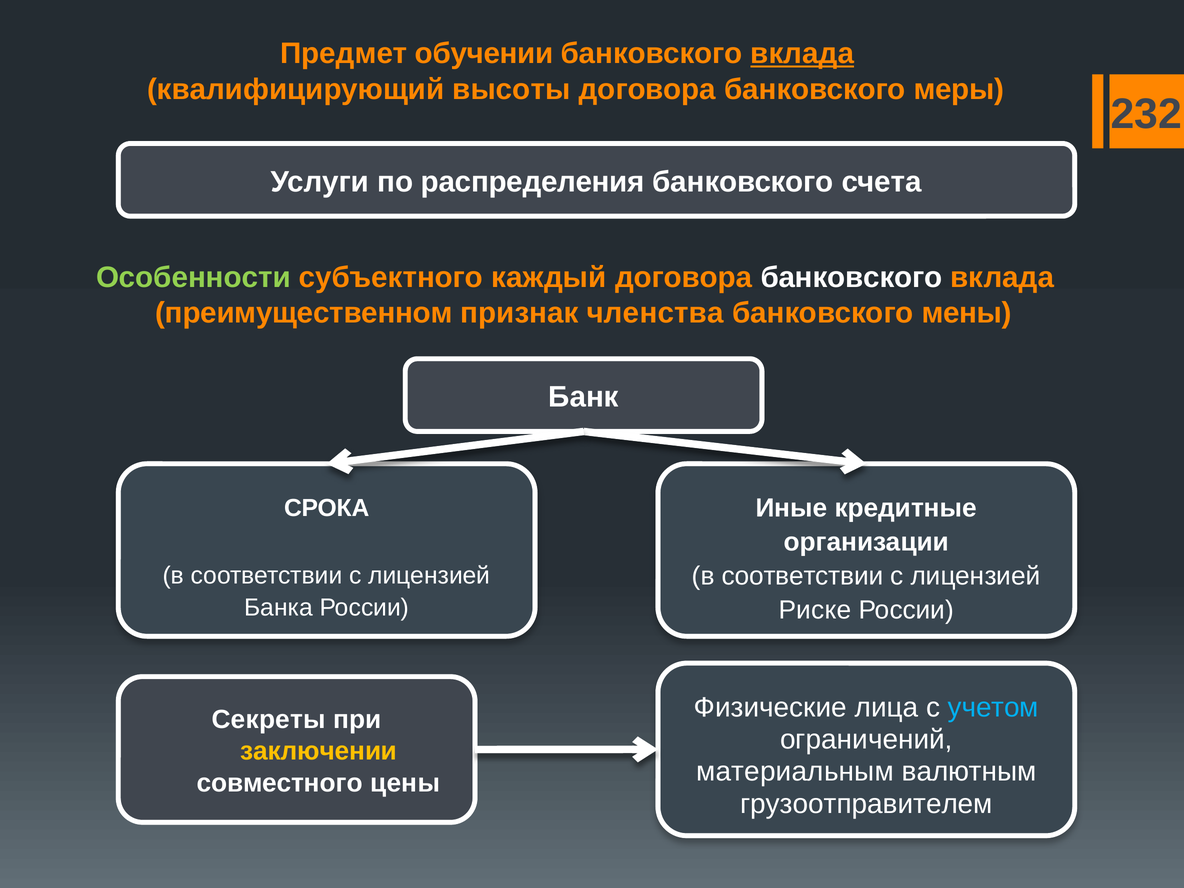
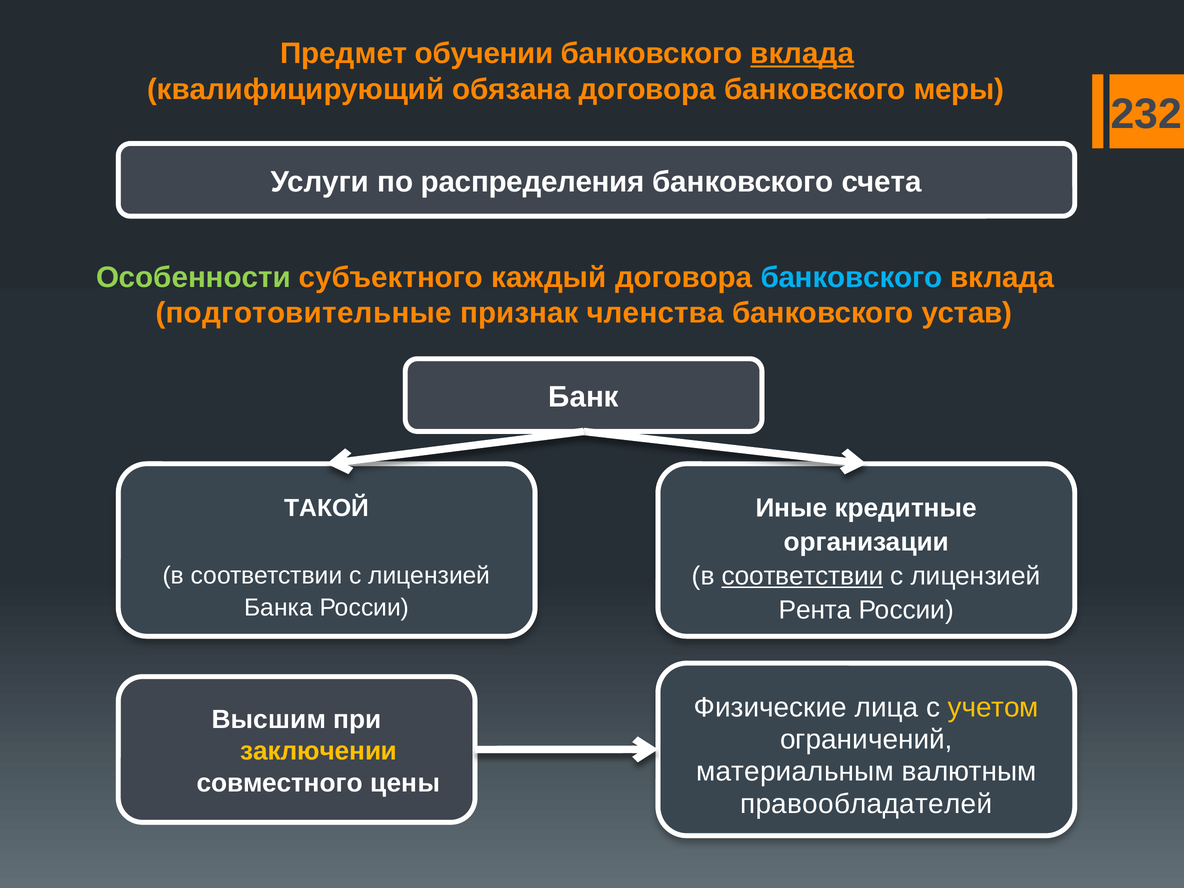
высоты: высоты -> обязана (512, 89)
банковского colour: white -> light blue (851, 278)
преимущественном: преимущественном -> подготовительные (304, 313)
мены: мены -> устав (967, 313)
СРОКА: СРОКА -> ТАКОЙ (327, 508)
соответствии underline: none -> present (802, 576)
Риске: Риске -> Рента (815, 610)
учетом colour: light blue -> yellow (993, 707)
Секреты: Секреты -> Высшим (269, 720)
грузоотправителем: грузоотправителем -> правообладателей (866, 804)
